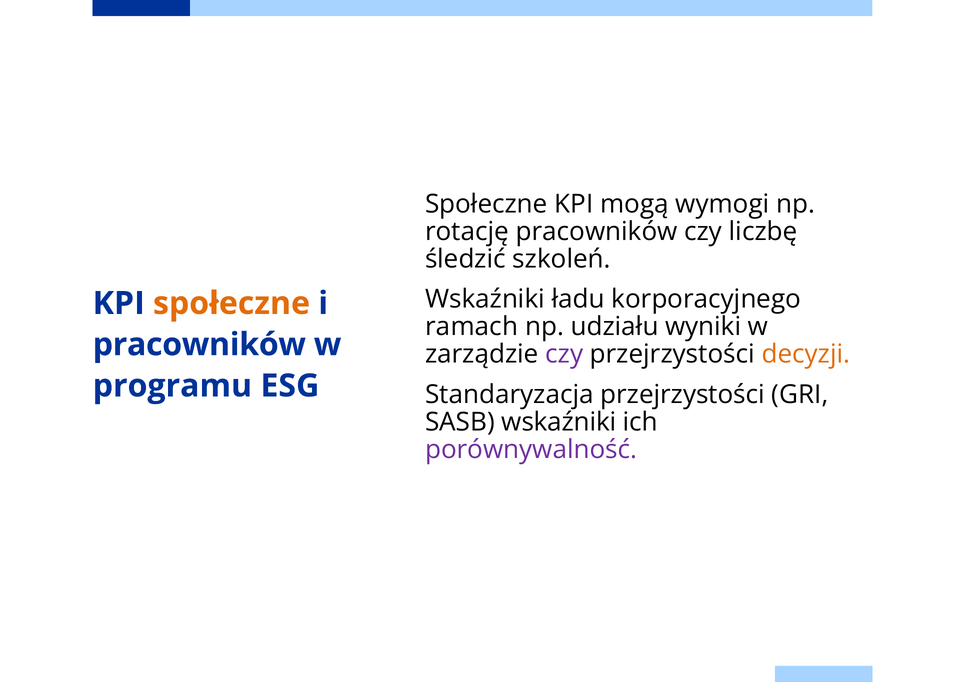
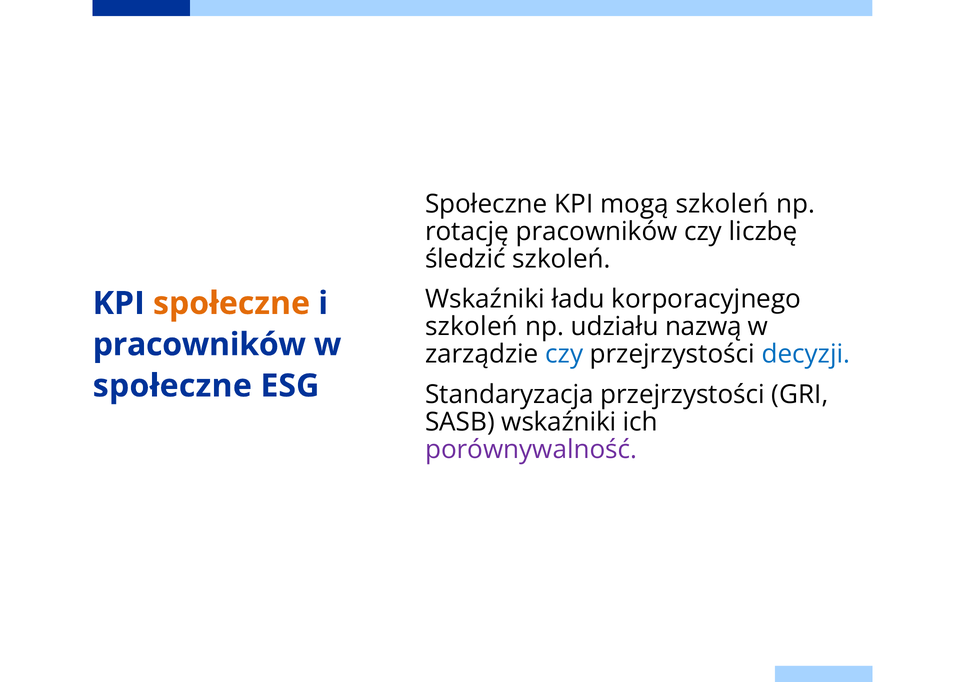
mogą wymogi: wymogi -> szkoleń (722, 204)
ramach: ramach -> szkoleń (472, 327)
wyniki: wyniki -> nazwą (703, 327)
czy colour: purple -> blue (564, 354)
decyzji colour: orange -> blue (806, 354)
programu: programu -> społeczne (172, 386)
